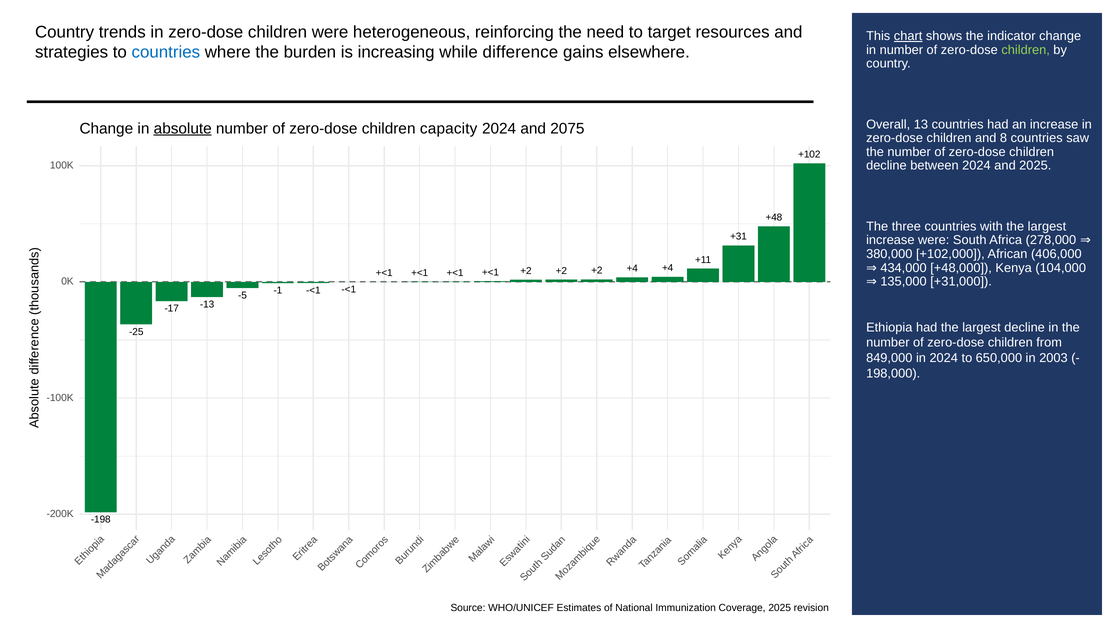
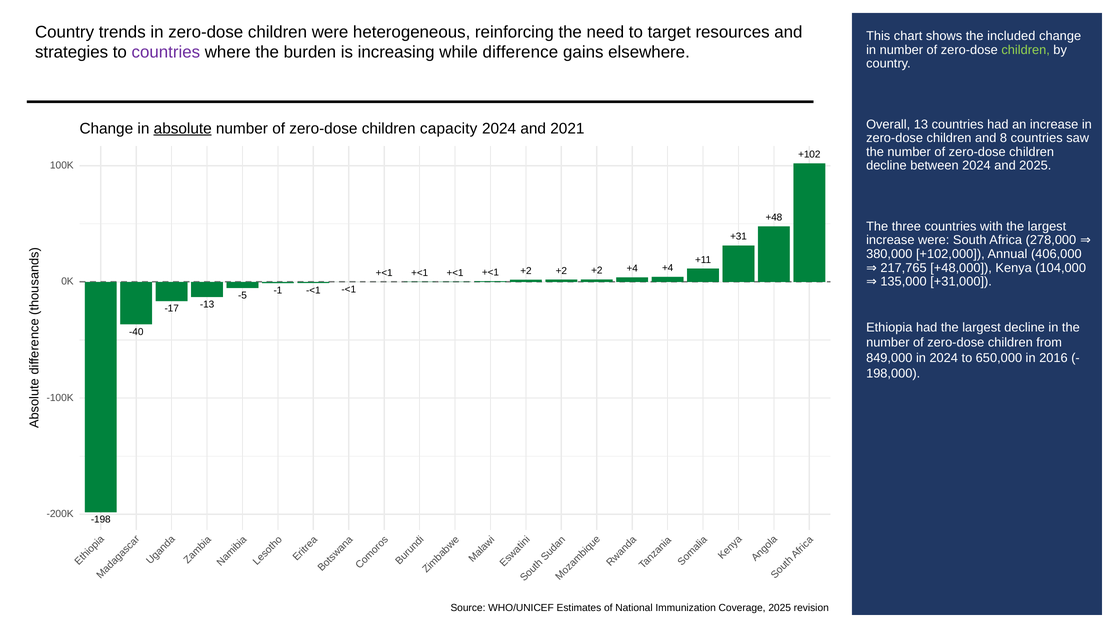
chart underline: present -> none (908, 36)
indicator: indicator -> included (1011, 36)
countries colour: blue -> purple (166, 52)
2075: 2075 -> 2021 (567, 129)
African: African -> Annual (1008, 254)
434,000: 434,000 -> 217,765 (904, 268)
-25: -25 -> -40 (136, 332)
2003: 2003 -> 2016 (1053, 358)
